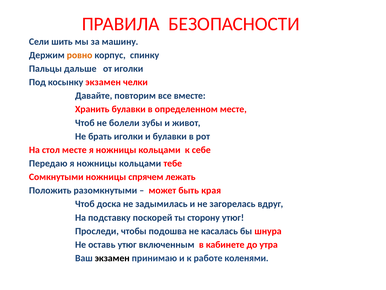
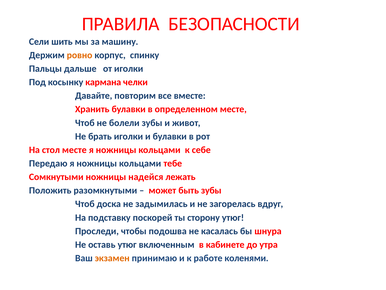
косынку экзамен: экзамен -> кармана (103, 82)
спрячем: спрячем -> надейся (146, 177)
быть края: края -> зубы (211, 190)
экзамен colour: black -> orange (112, 258)
